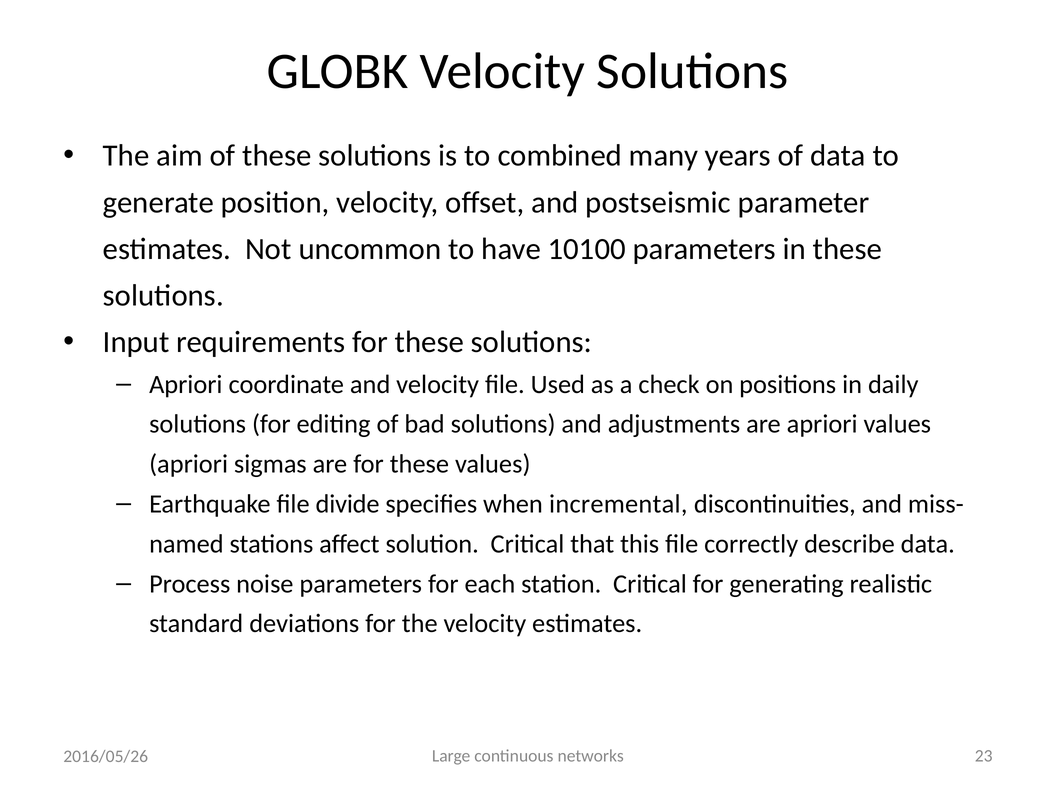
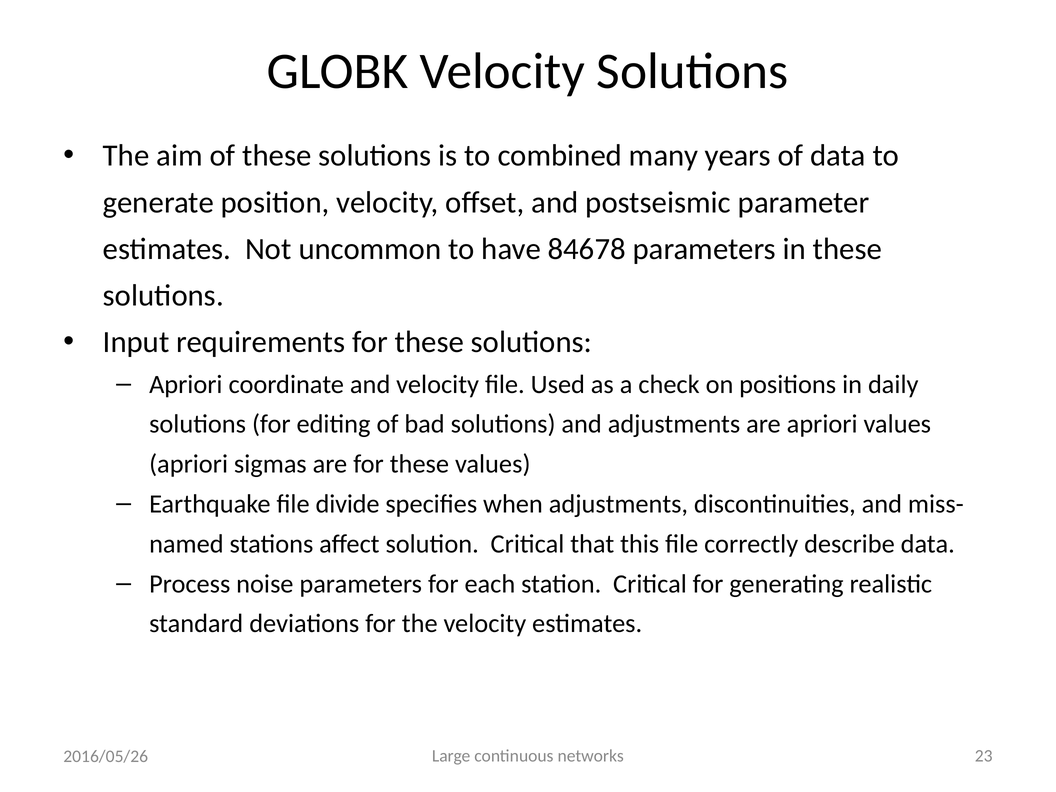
10100: 10100 -> 84678 (587, 249)
when incremental: incremental -> adjustments (618, 504)
